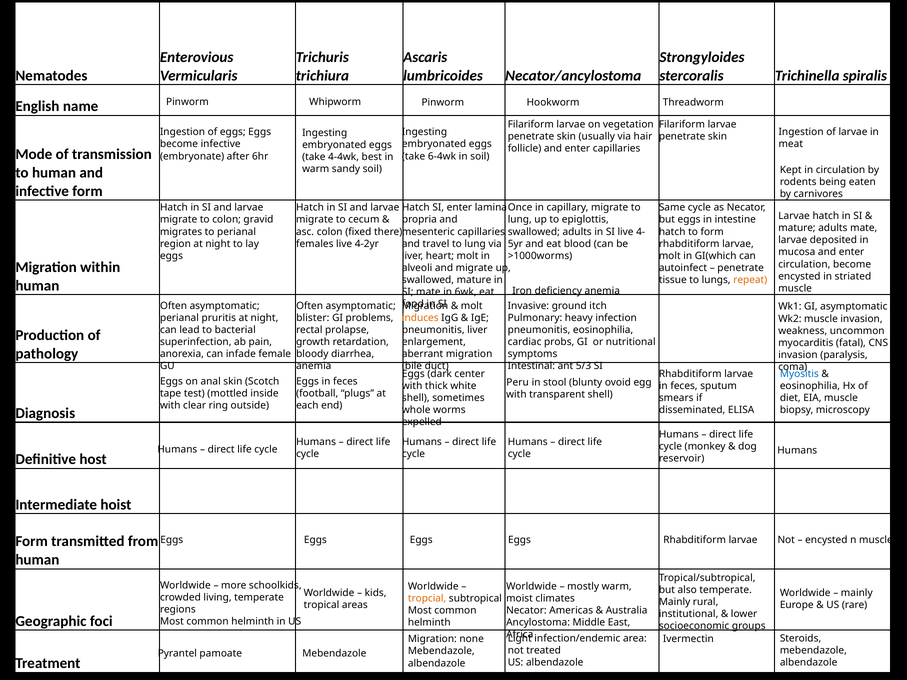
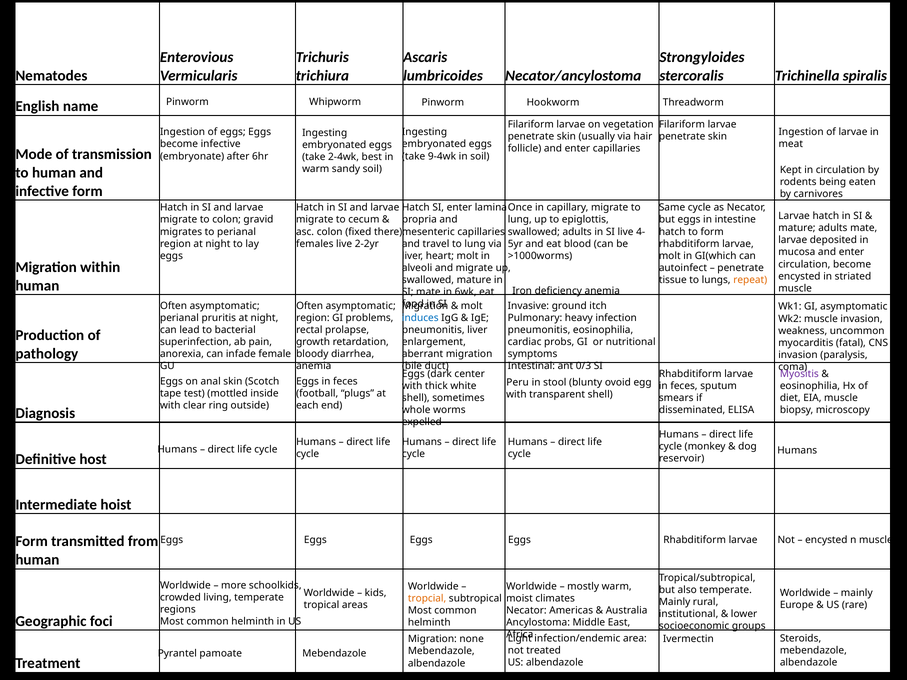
6-4wk: 6-4wk -> 9-4wk (442, 156)
4-4wk: 4-4wk -> 2-4wk (344, 157)
4-2yr: 4-2yr -> 2-2yr (367, 244)
blister: blister -> region (313, 318)
induces colour: orange -> blue (420, 318)
5/3: 5/3 -> 0/3 (583, 366)
Myositis colour: blue -> purple (799, 374)
